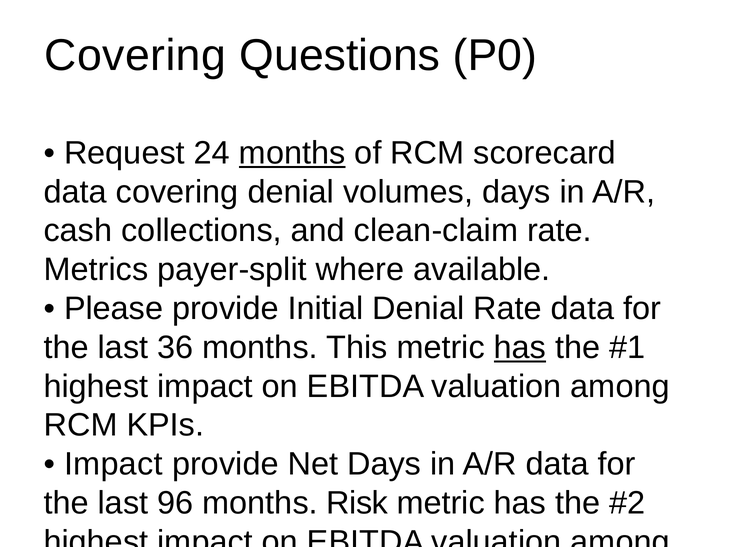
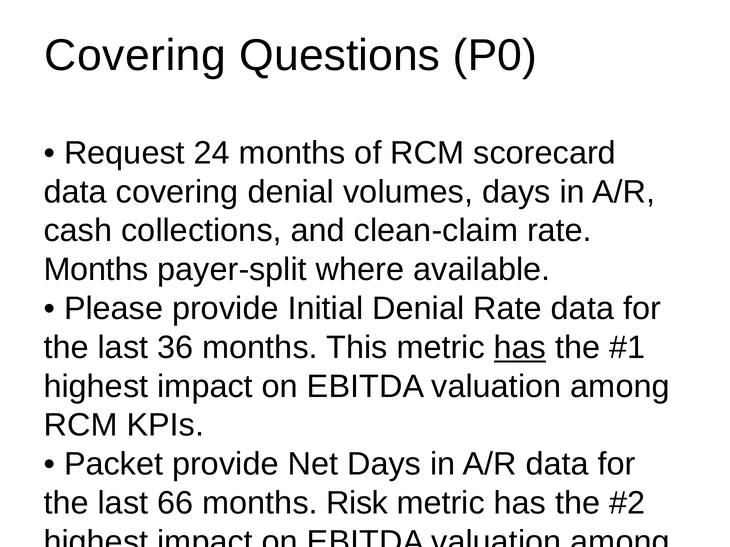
months underline: present -> none (292, 153)
Metrics: Metrics -> Months (96, 270)
Impact: Impact -> Packet (114, 465)
96: 96 -> 66 (175, 504)
